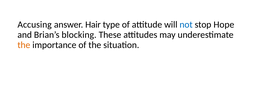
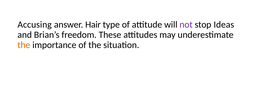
not colour: blue -> purple (186, 24)
Hope: Hope -> Ideas (224, 24)
blocking: blocking -> freedom (79, 35)
